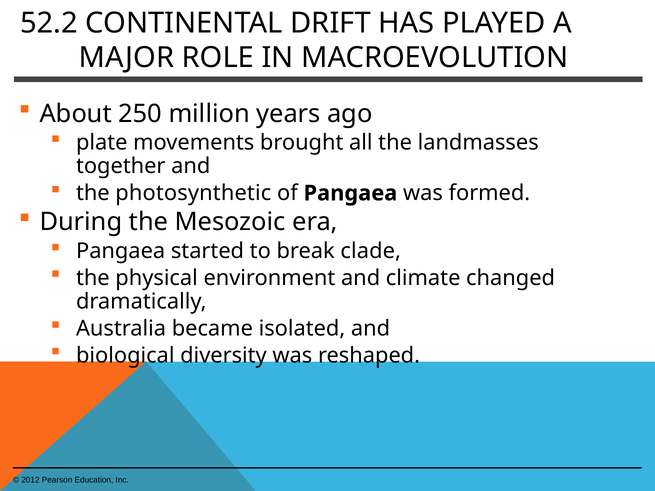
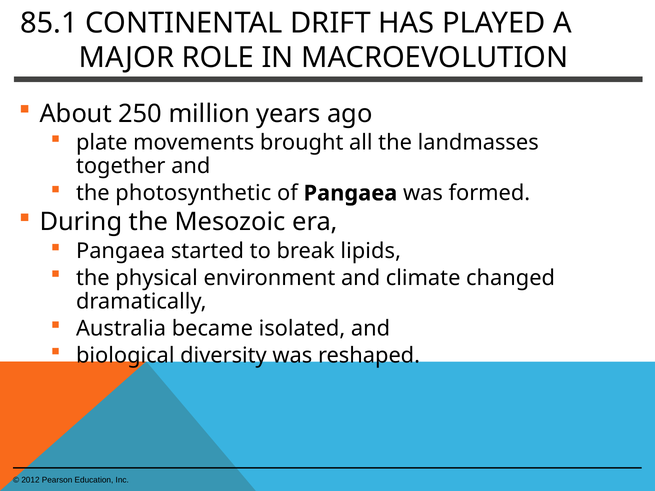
52.2: 52.2 -> 85.1 (49, 23)
clade: clade -> lipids (371, 251)
